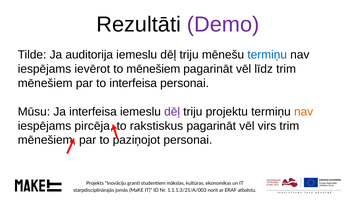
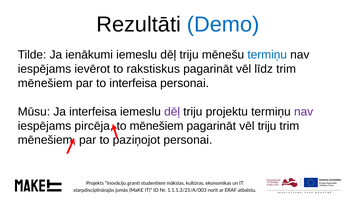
Demo colour: purple -> blue (223, 25)
auditorija: auditorija -> ienākumi (89, 55)
to mēnešiem: mēnešiem -> rakstiskus (153, 69)
nav colour: orange -> purple (304, 112)
rakstiskus: rakstiskus -> mēnešiem (157, 126)
vēl virs: virs -> triju (267, 126)
